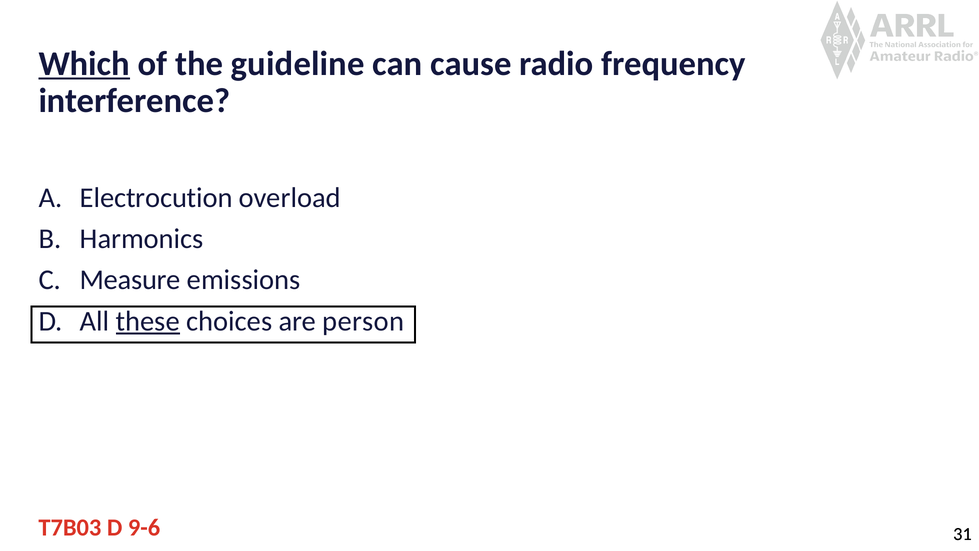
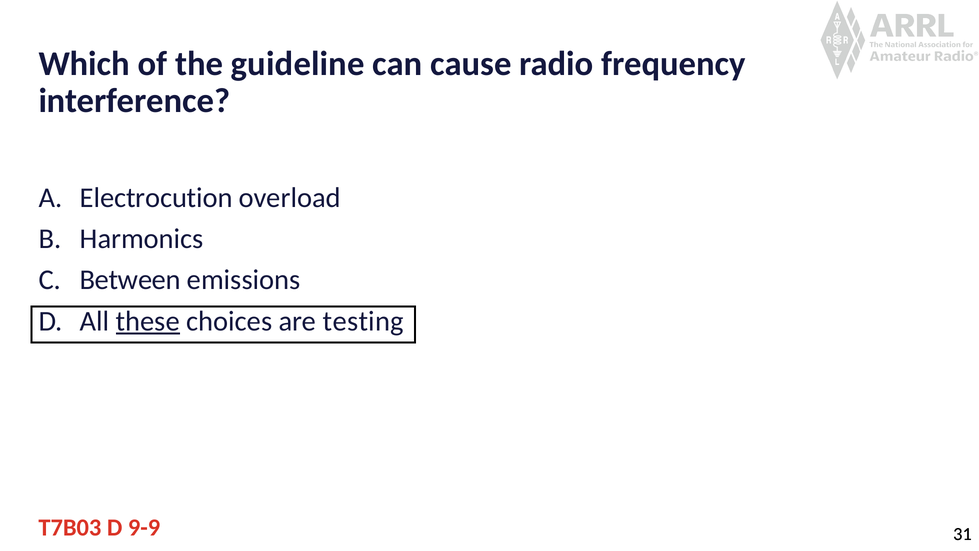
Which underline: present -> none (84, 64)
Measure: Measure -> Between (130, 280)
person: person -> testing (363, 321)
9-6: 9-6 -> 9-9 (144, 527)
